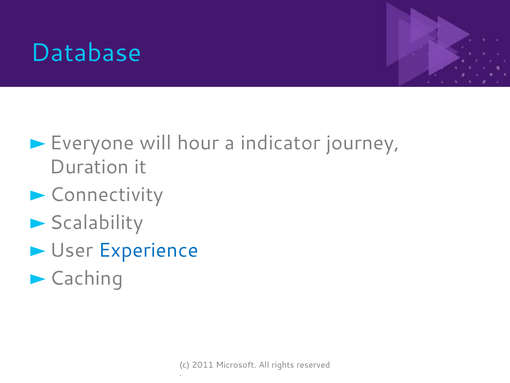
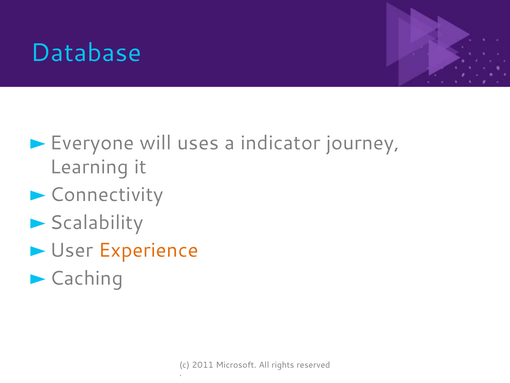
hour: hour -> uses (198, 143)
Duration: Duration -> Learning (89, 167)
Experience colour: blue -> orange (148, 250)
